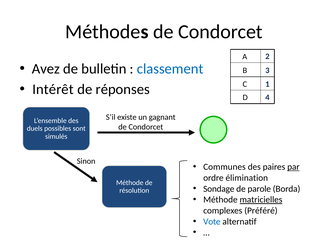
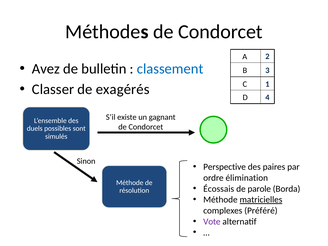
Intérêt: Intérêt -> Classer (53, 89)
réponses: réponses -> exagérés (123, 89)
Communes: Communes -> Perspective (225, 167)
par underline: present -> none (293, 167)
Sondage: Sondage -> Écossais (219, 189)
Vote colour: blue -> purple (212, 222)
